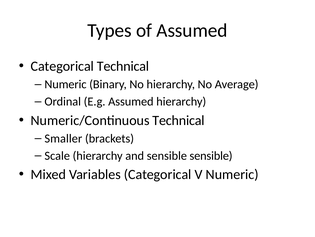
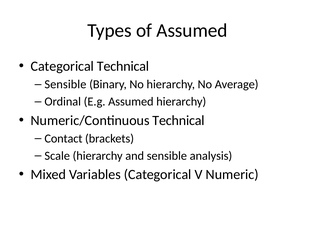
Numeric: Numeric -> Sensible (65, 84)
Smaller: Smaller -> Contact (63, 138)
sensible sensible: sensible -> analysis (211, 155)
